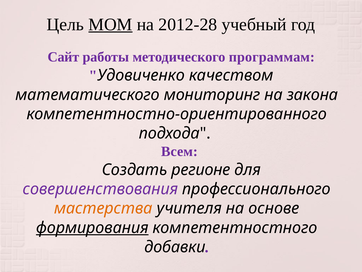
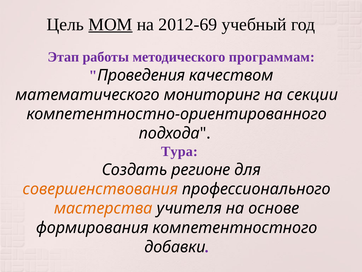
2012-28: 2012-28 -> 2012-69 (188, 24)
Сайт: Сайт -> Этап (63, 57)
Удовиченко: Удовиченко -> Проведения (141, 75)
закона: закона -> секции (312, 95)
Всем: Всем -> Тура (179, 151)
совершенствования colour: purple -> orange (100, 189)
формирования underline: present -> none (92, 227)
